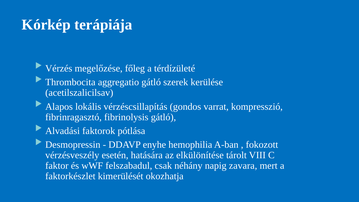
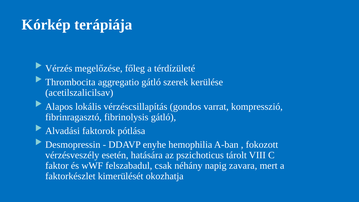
elkülönítése: elkülönítése -> pszichoticus (200, 155)
